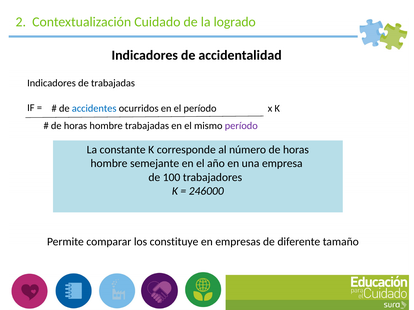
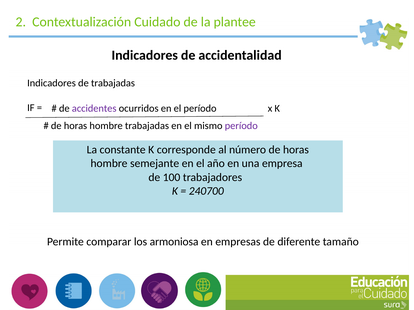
logrado: logrado -> plantee (235, 22)
accidentes colour: blue -> purple (94, 108)
246000: 246000 -> 240700 (206, 191)
constituye: constituye -> armoniosa (174, 242)
